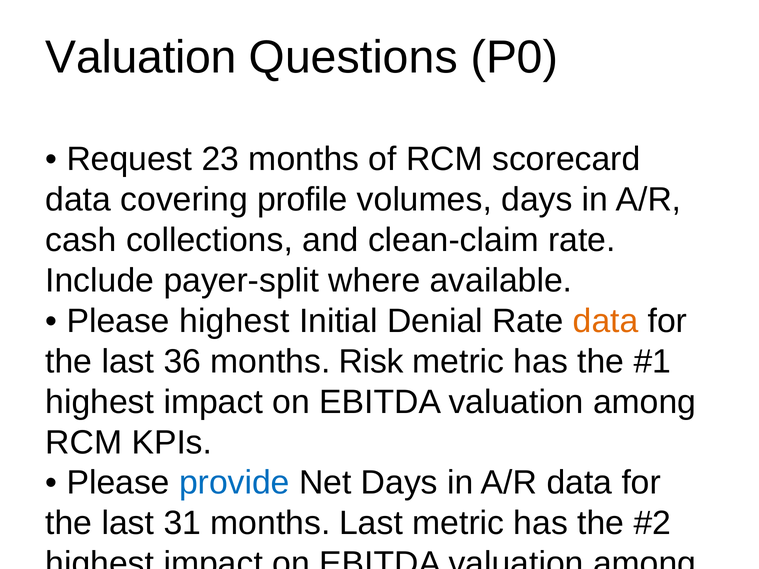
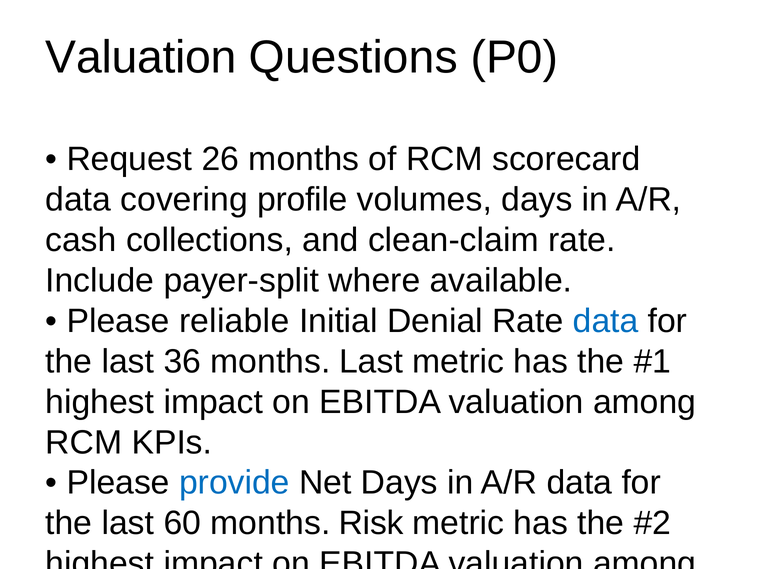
23: 23 -> 26 (220, 159)
Please highest: highest -> reliable (234, 321)
data colour: orange -> blue (606, 321)
months Risk: Risk -> Last (371, 362)
31: 31 -> 60 (182, 524)
months Last: Last -> Risk (371, 524)
